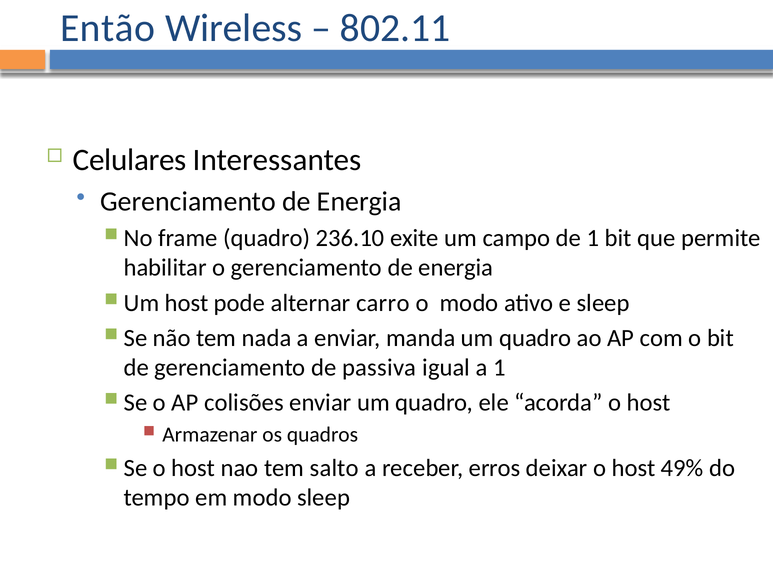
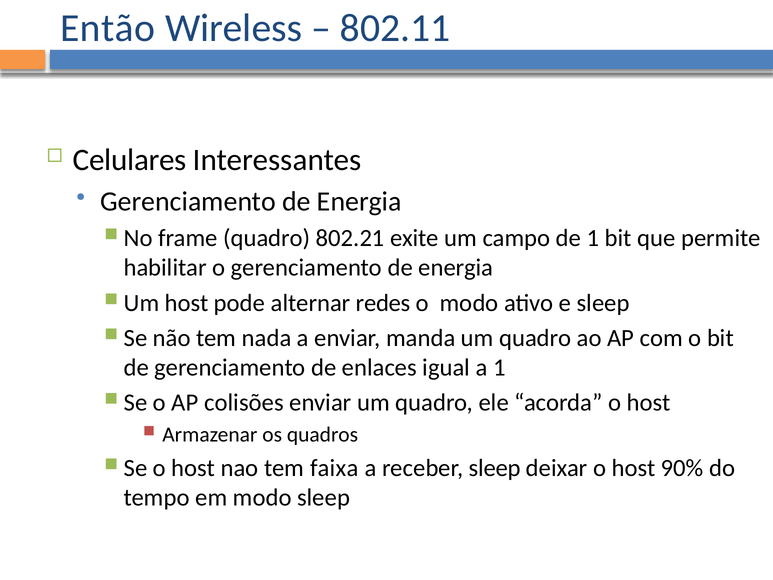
236.10: 236.10 -> 802.21 (350, 238)
carro: carro -> redes (383, 303)
passiva: passiva -> enlaces (379, 367)
salto: salto -> faixa (334, 468)
receber erros: erros -> sleep (495, 468)
49%: 49% -> 90% (682, 468)
